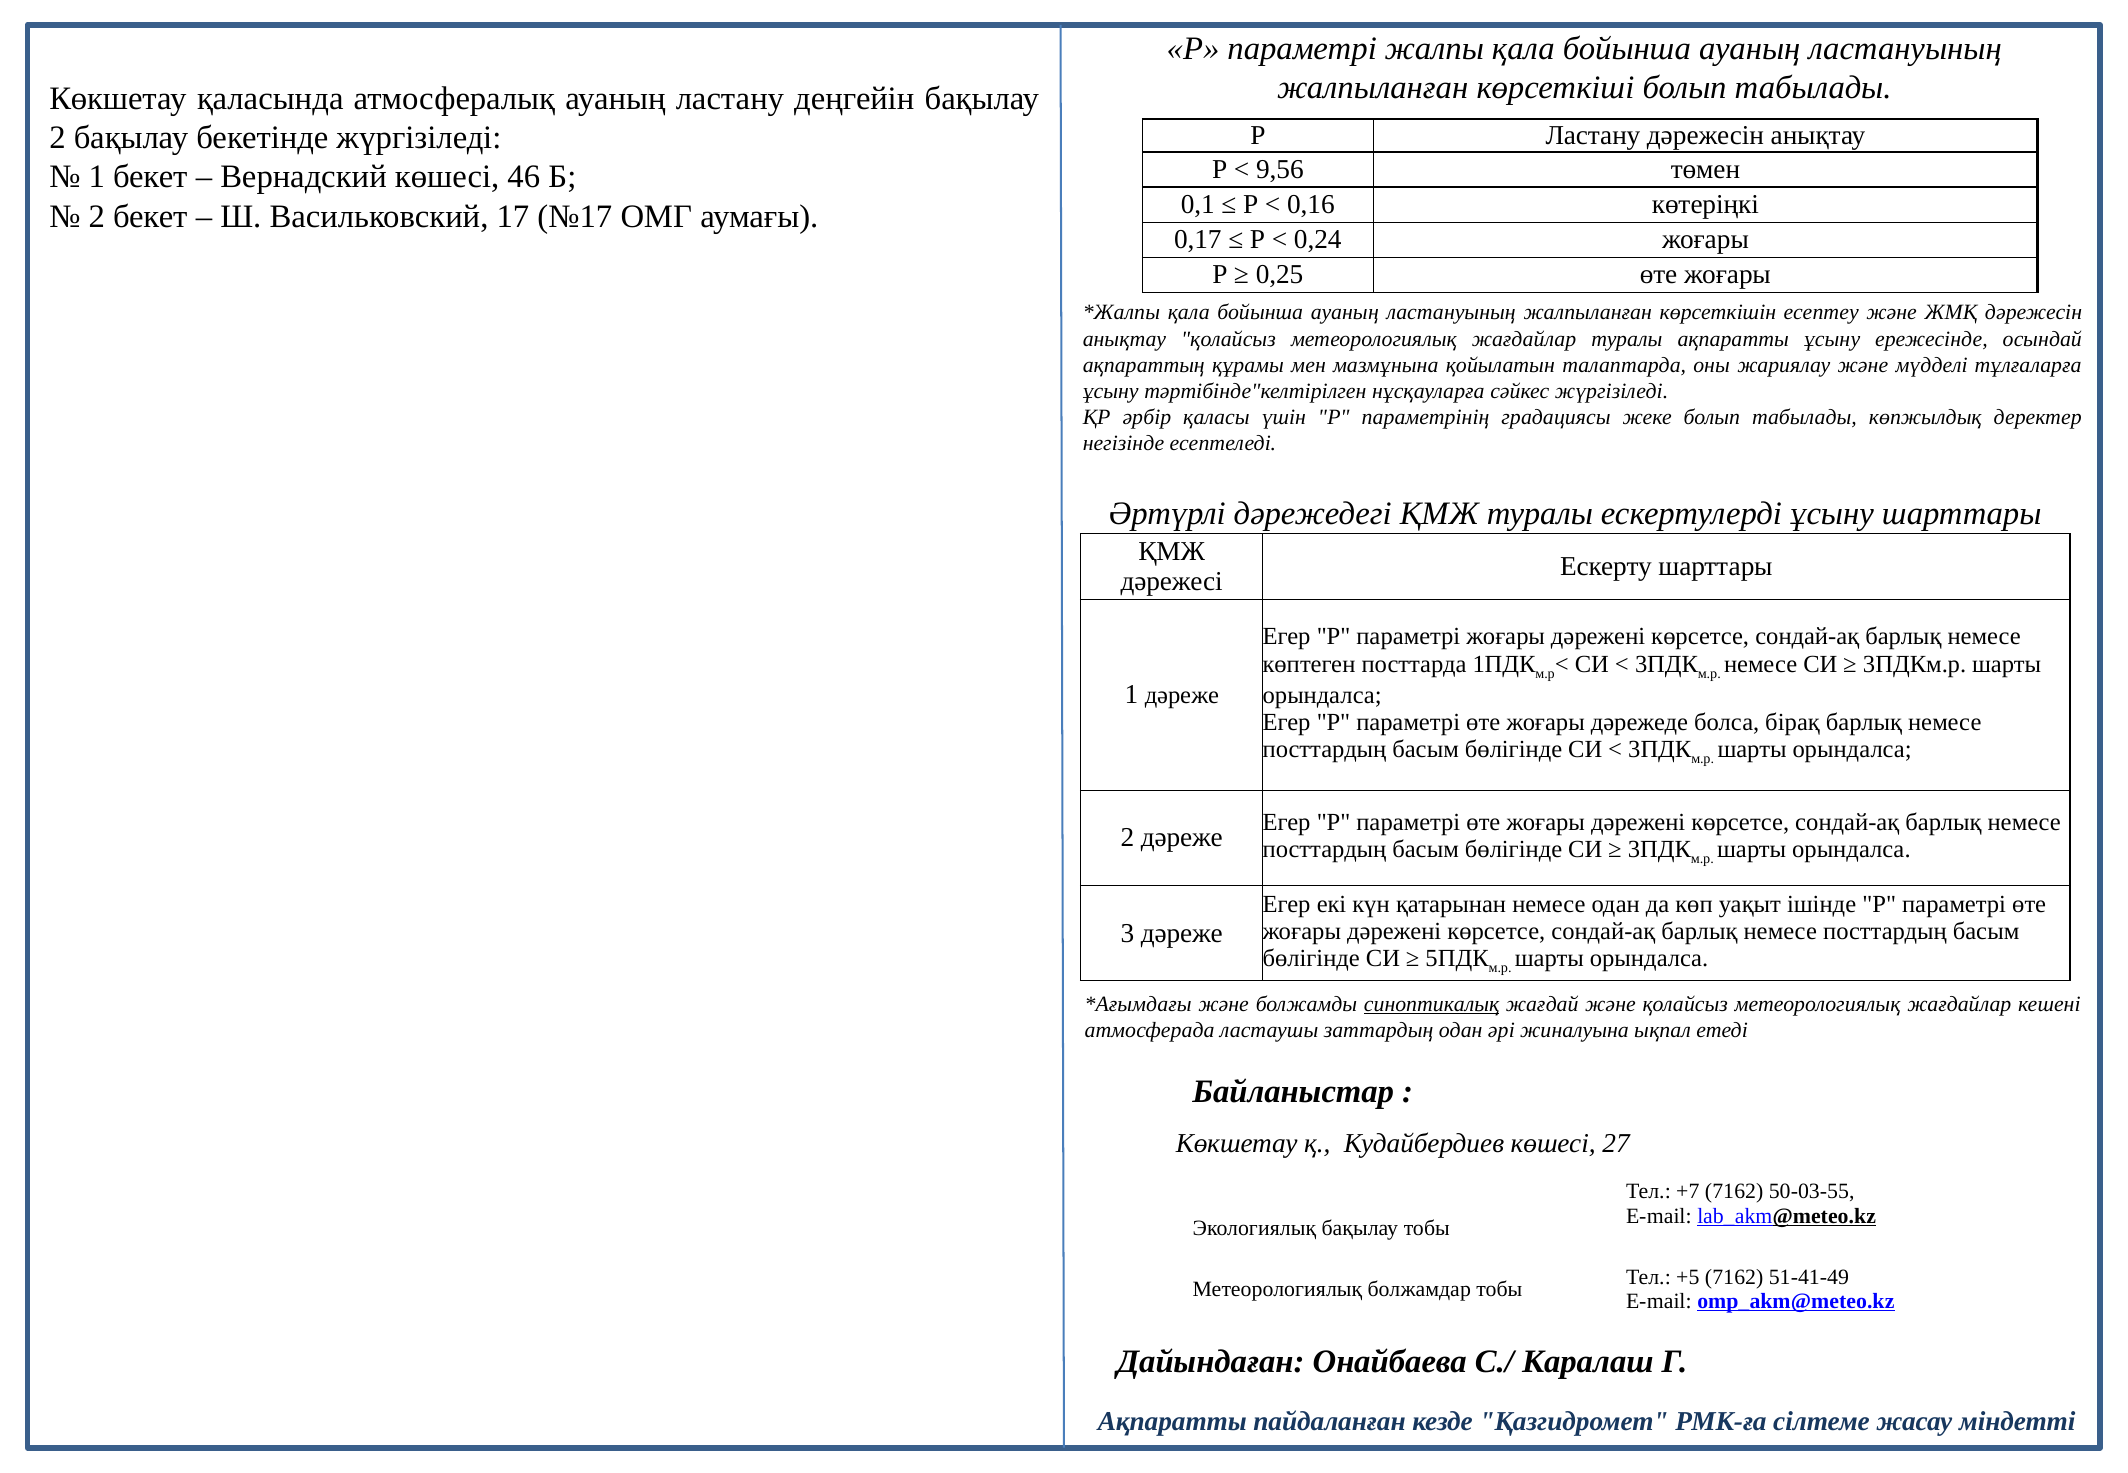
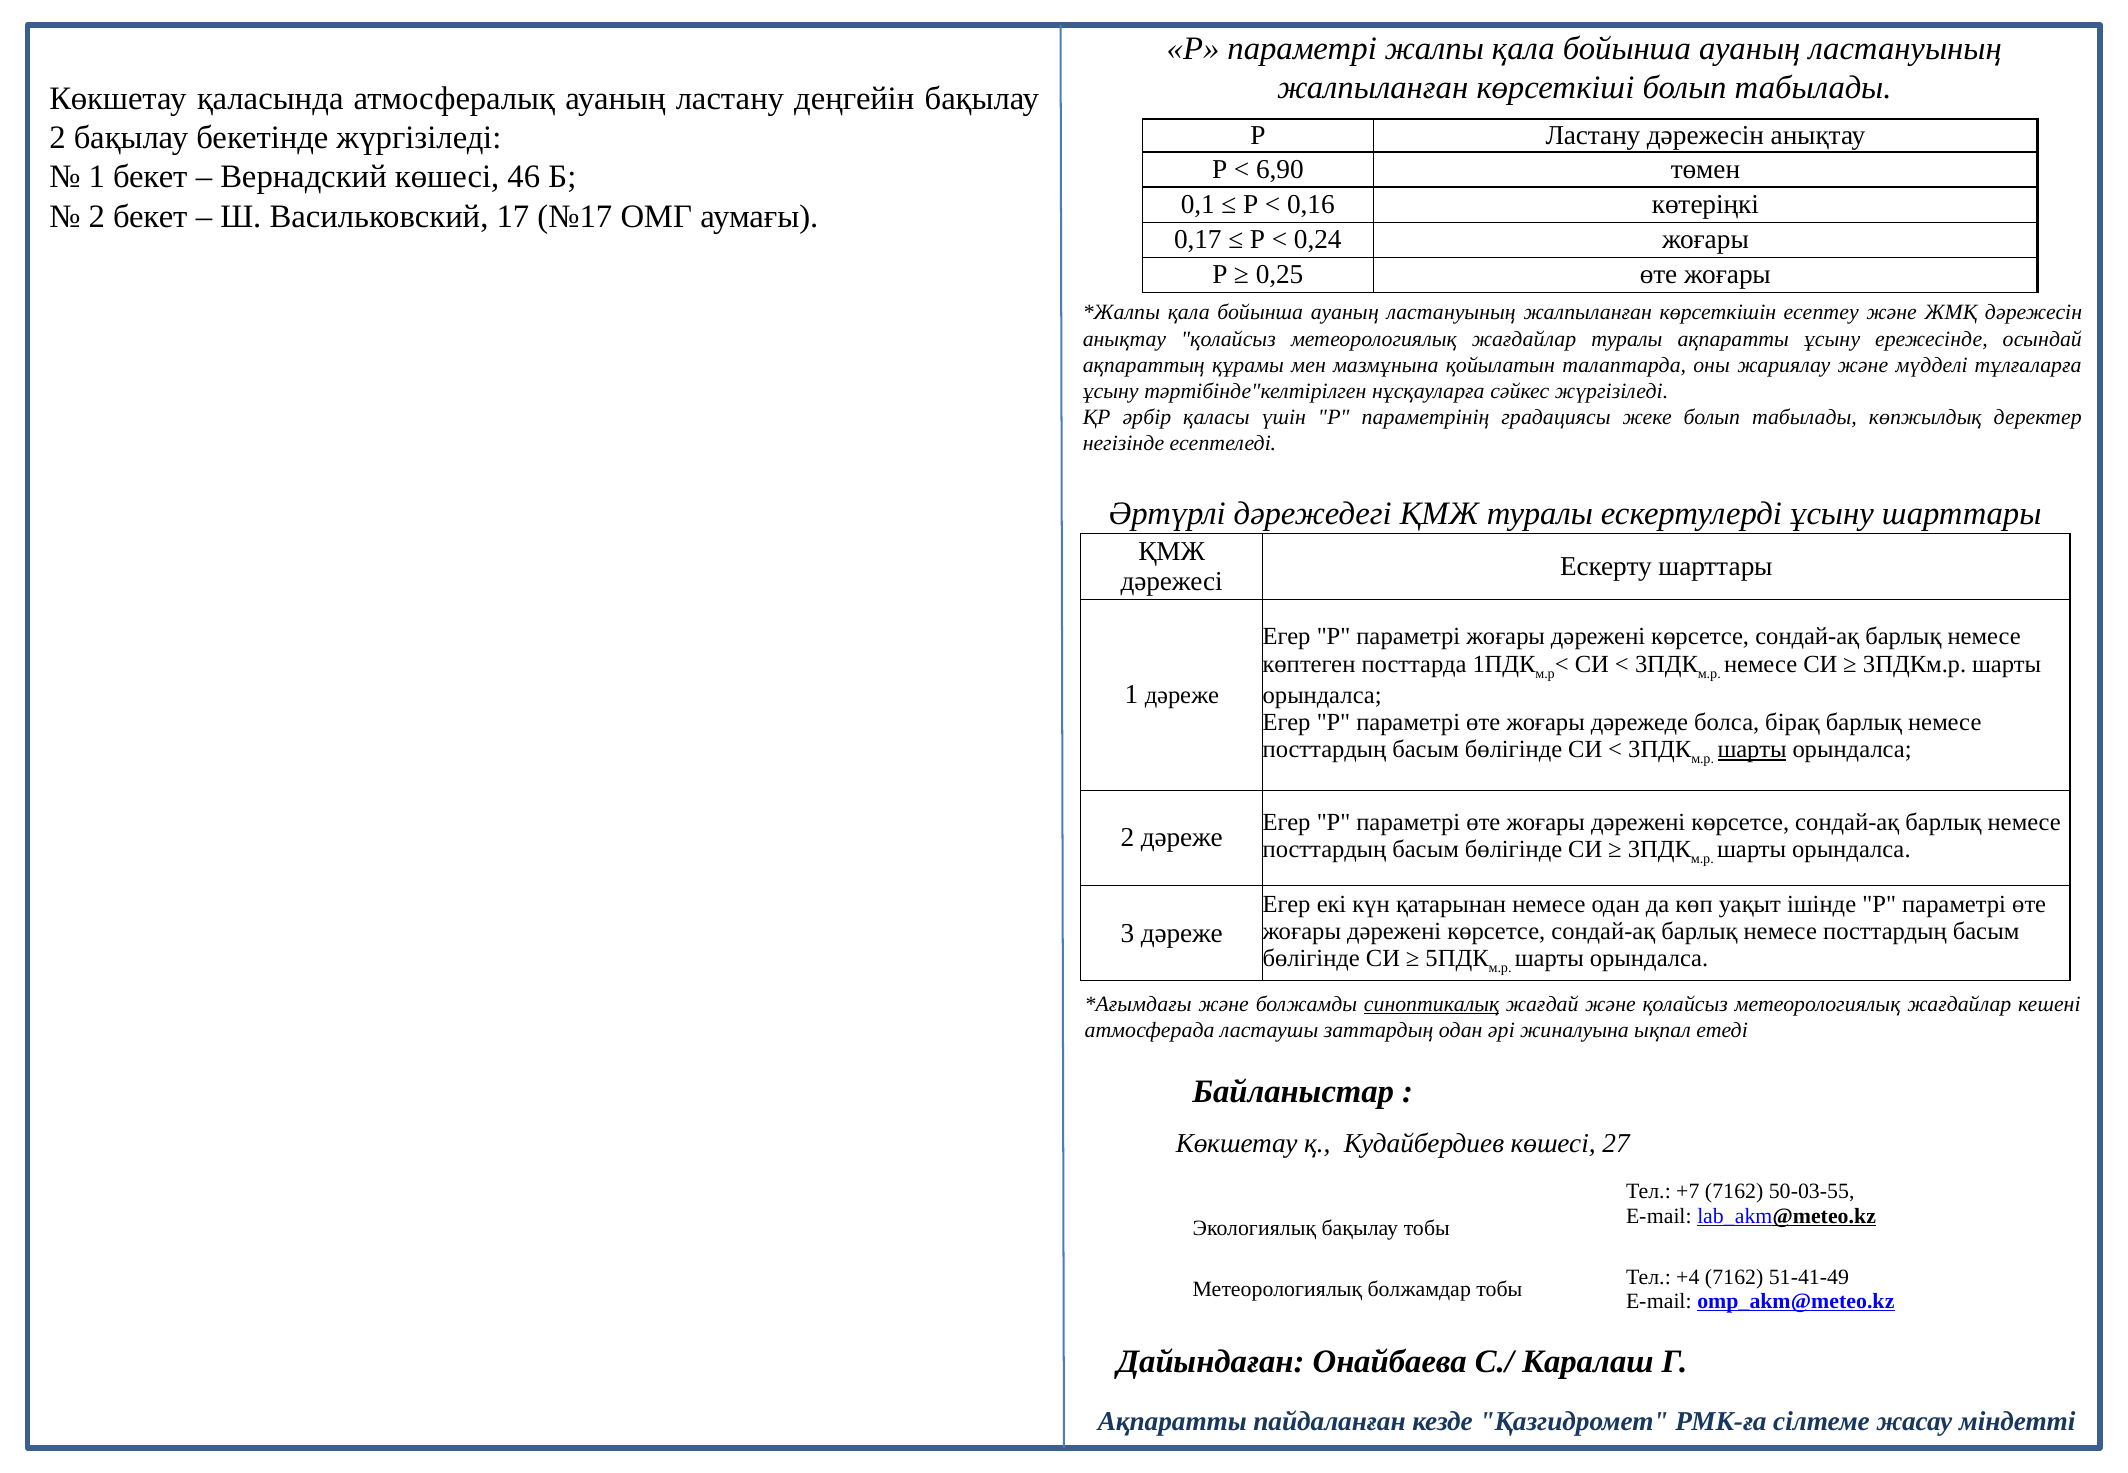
9,56: 9,56 -> 6,90 (1280, 169)
шарты underline: none -> present (1752, 750)
+5: +5 -> +4 (1688, 1277)
